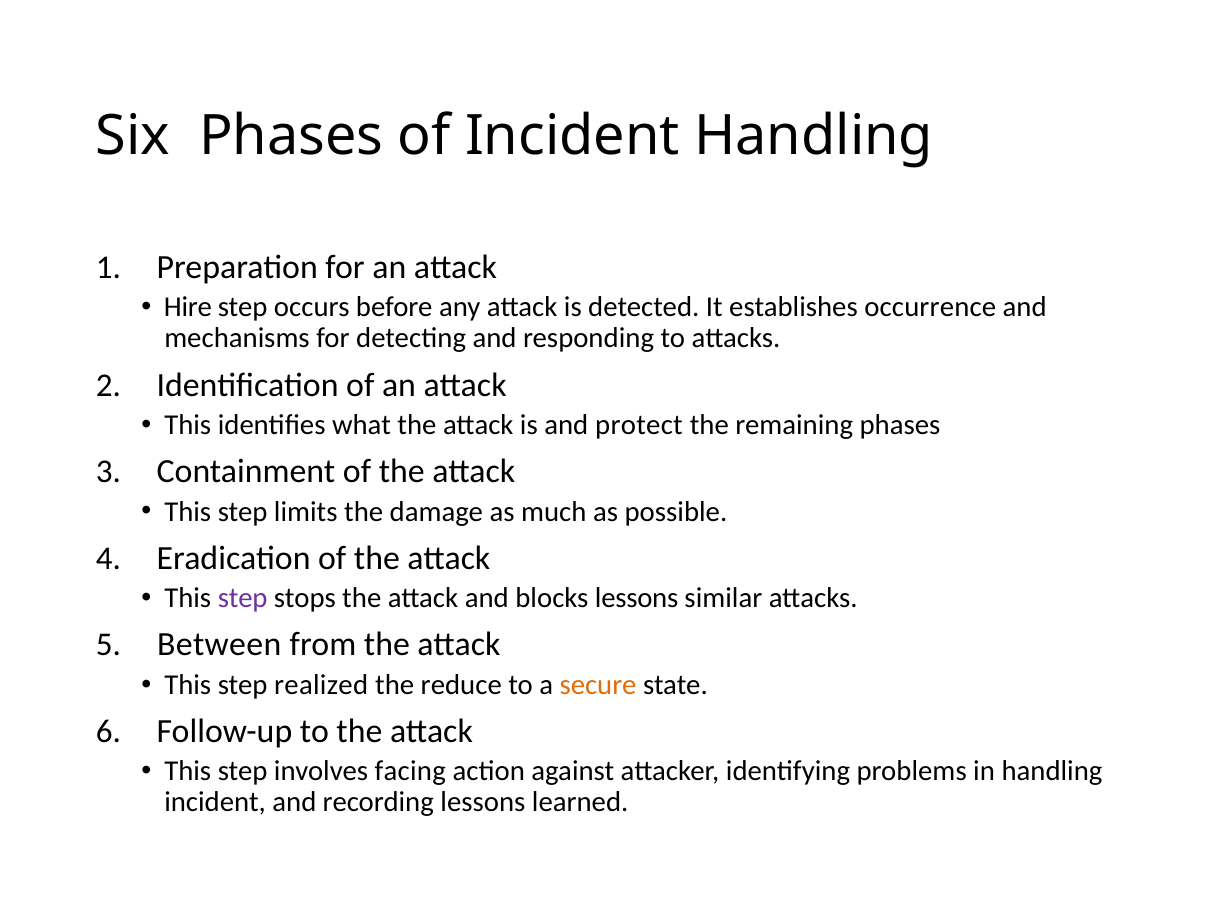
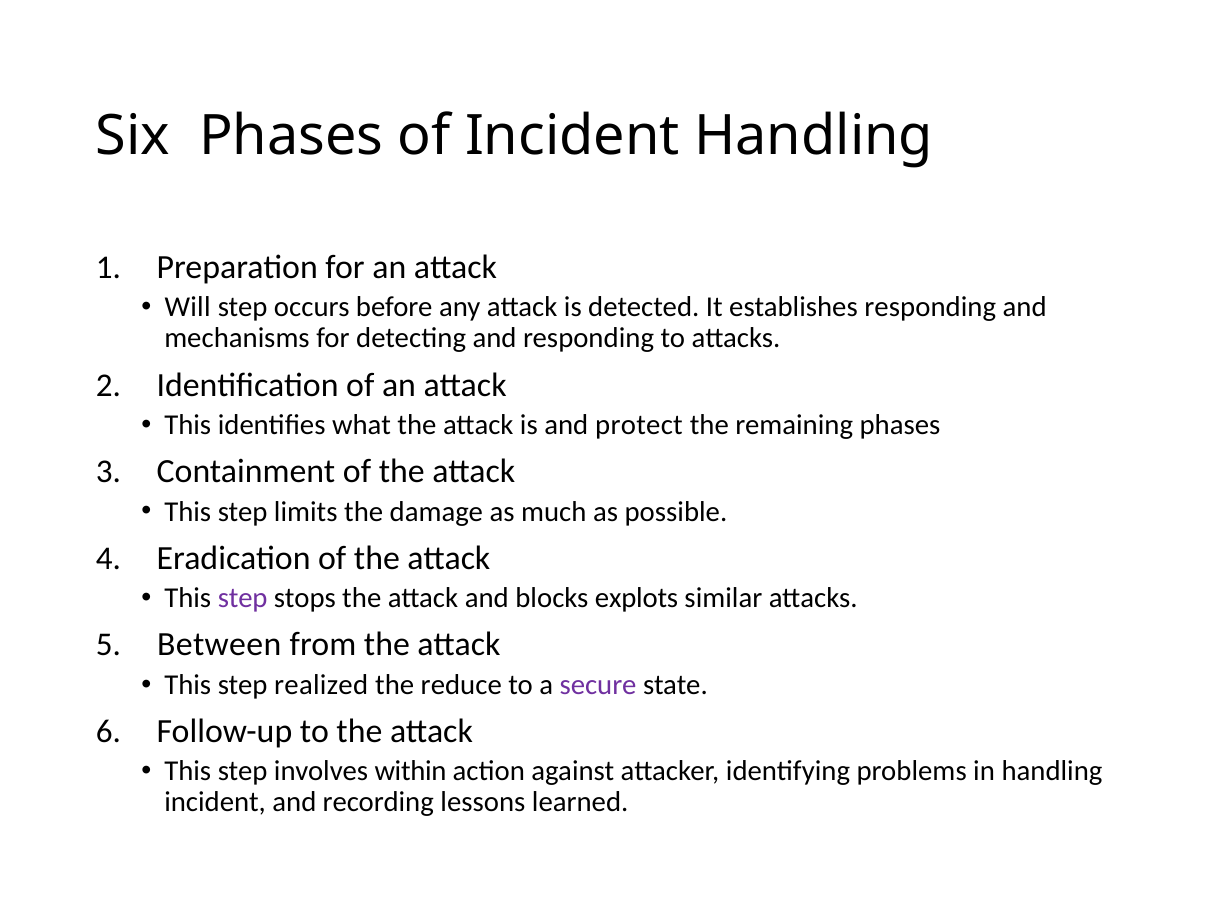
Hire: Hire -> Will (188, 307)
establishes occurrence: occurrence -> responding (930, 307)
blocks lessons: lessons -> explots (637, 598)
secure colour: orange -> purple (598, 685)
facing: facing -> within (411, 771)
